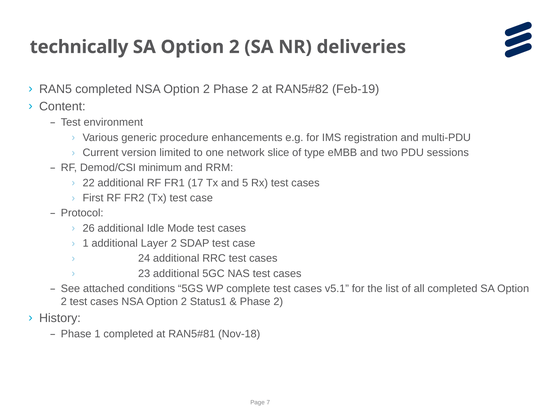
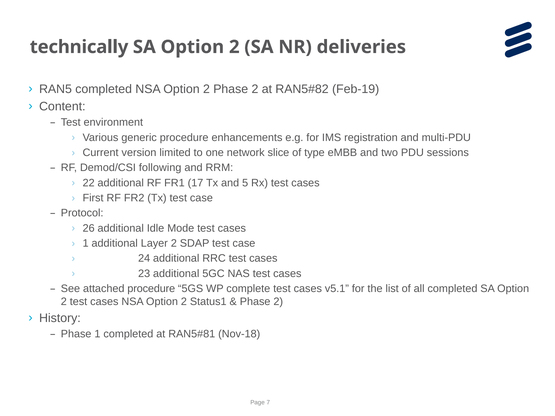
minimum: minimum -> following (160, 168)
attached conditions: conditions -> procedure (151, 289)
